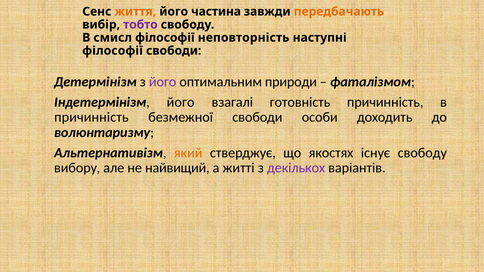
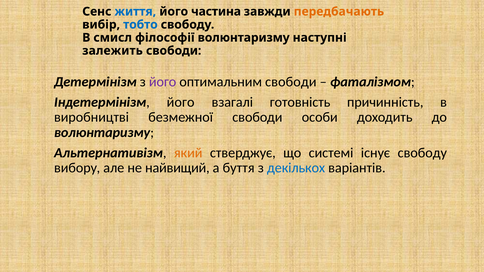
життя colour: orange -> blue (135, 12)
тобто colour: purple -> blue (140, 25)
філософії неповторність: неповторність -> волюнтаризму (244, 38)
філософії: філософії -> залежить (113, 51)
оптимальним природи: природи -> свободи (291, 82)
причинність: причинність -> виробництві (91, 117)
якостях: якостях -> системі (331, 153)
житті: житті -> буття (239, 168)
декількох colour: purple -> blue (296, 168)
